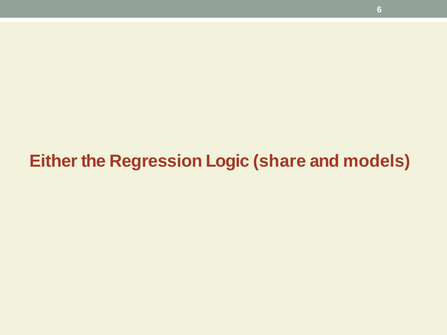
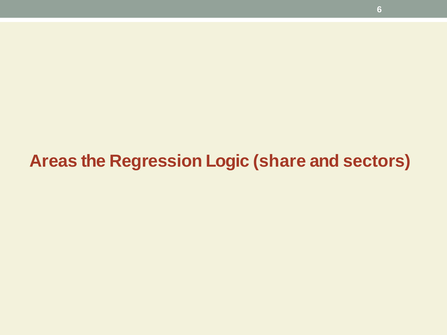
Either: Either -> Areas (54, 161)
models: models -> sectors (377, 161)
